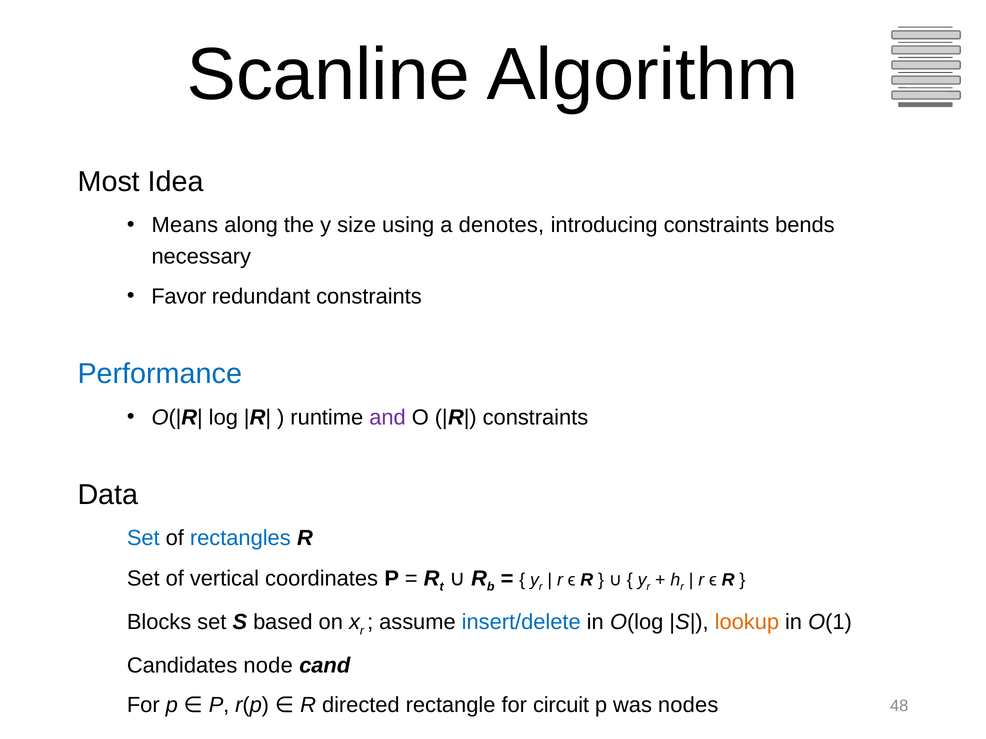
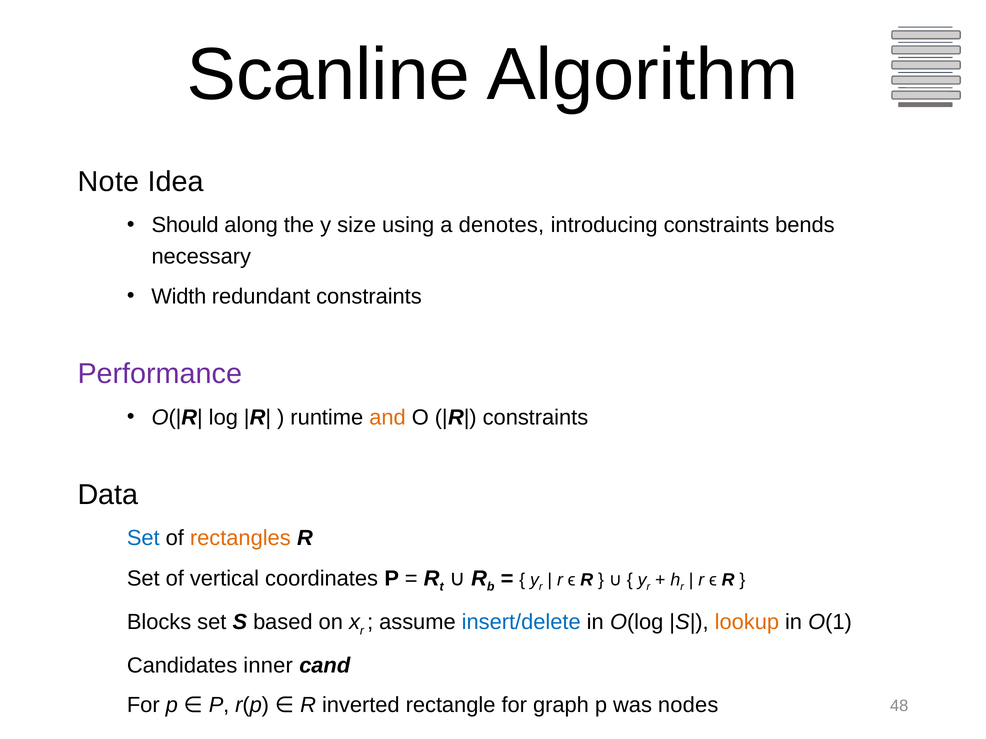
Most: Most -> Note (109, 182)
Means: Means -> Should (185, 225)
Favor: Favor -> Width (179, 297)
Performance colour: blue -> purple (160, 374)
and colour: purple -> orange (388, 418)
rectangles colour: blue -> orange (240, 538)
node: node -> inner (268, 666)
directed: directed -> inverted (361, 706)
circuit: circuit -> graph (561, 706)
